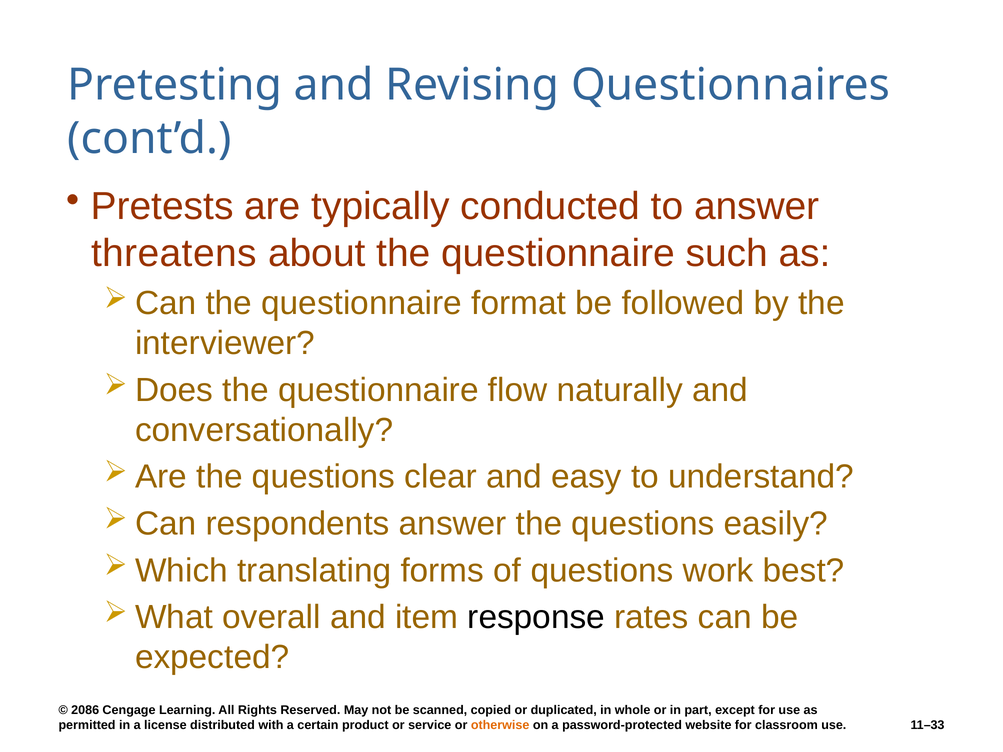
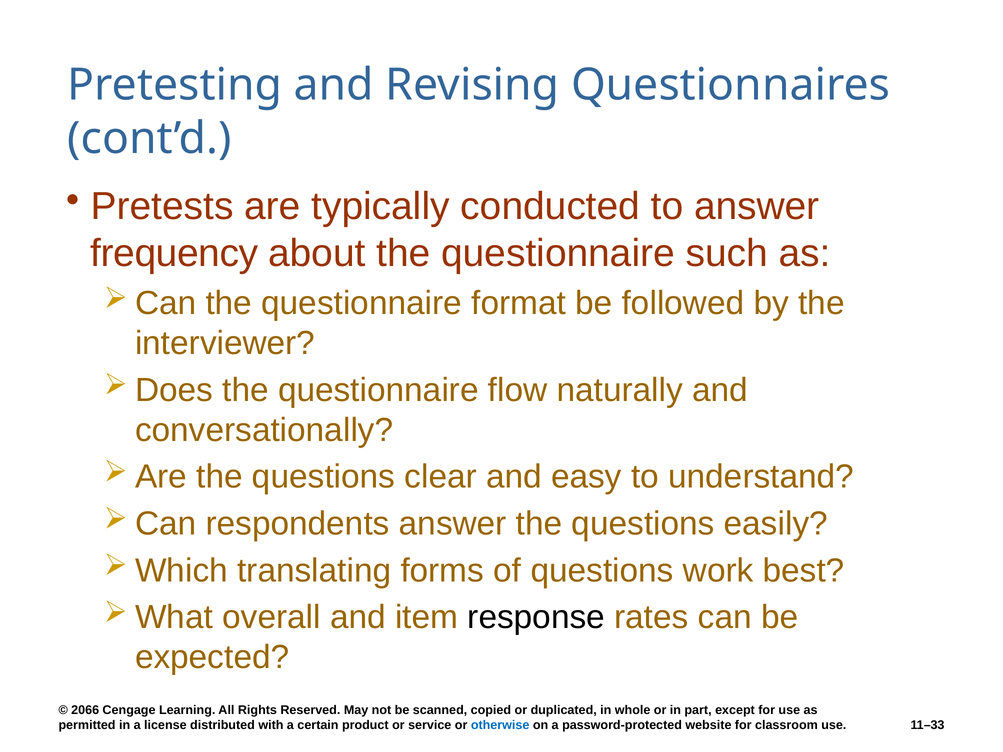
threatens: threatens -> frequency (174, 254)
2086: 2086 -> 2066 (85, 710)
otherwise colour: orange -> blue (500, 726)
